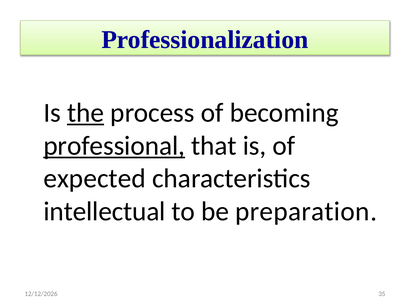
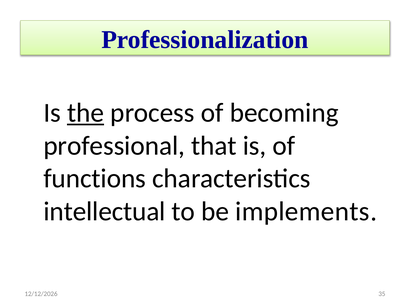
professional underline: present -> none (114, 145)
expected: expected -> functions (95, 178)
preparation: preparation -> implements (302, 211)
